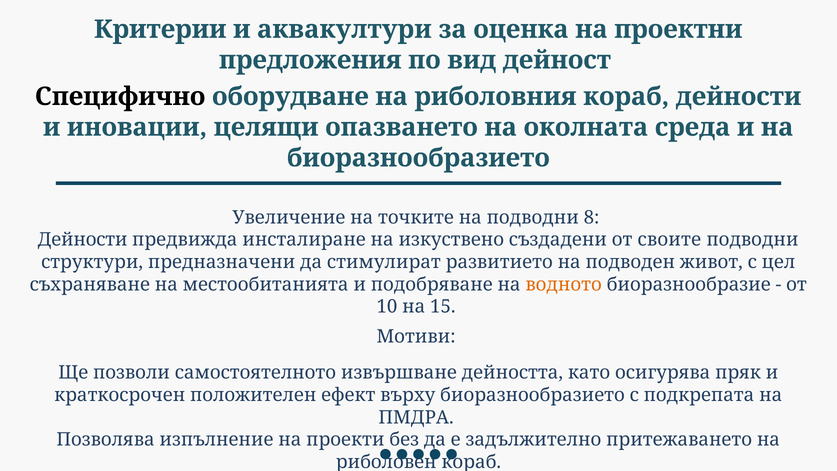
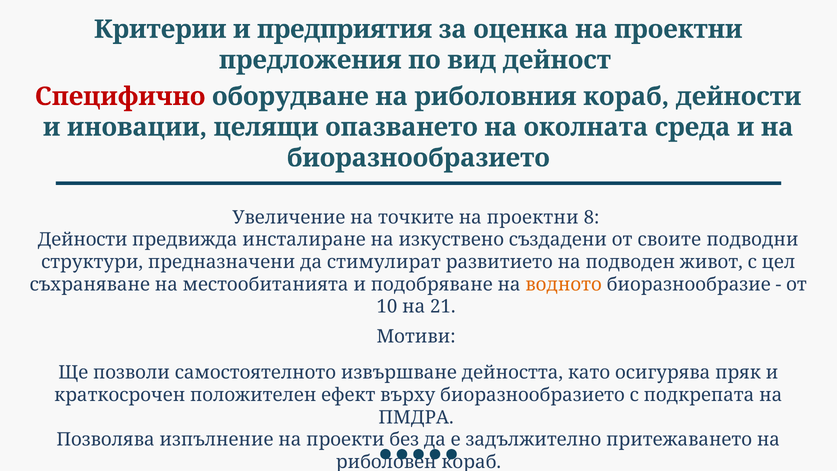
аквакултури: аквакултури -> предприятия (345, 29)
Специфично colour: black -> red (120, 97)
точките на подводни: подводни -> проектни (533, 217)
15: 15 -> 21 (443, 307)
